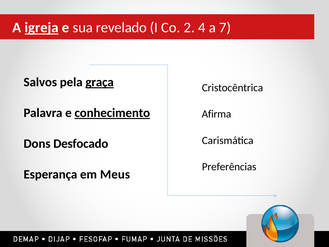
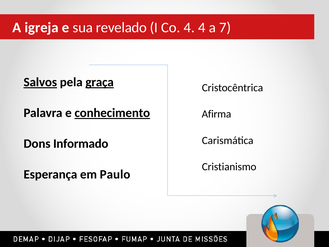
igreja underline: present -> none (42, 28)
Co 2: 2 -> 4 (189, 28)
Salvos underline: none -> present (40, 82)
Desfocado: Desfocado -> Informado (81, 144)
Preferências: Preferências -> Cristianismo (229, 167)
Meus: Meus -> Paulo (115, 174)
